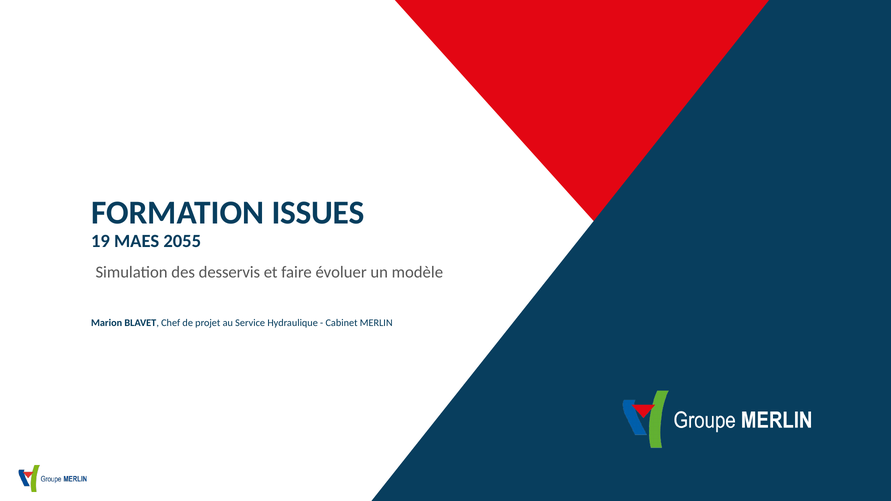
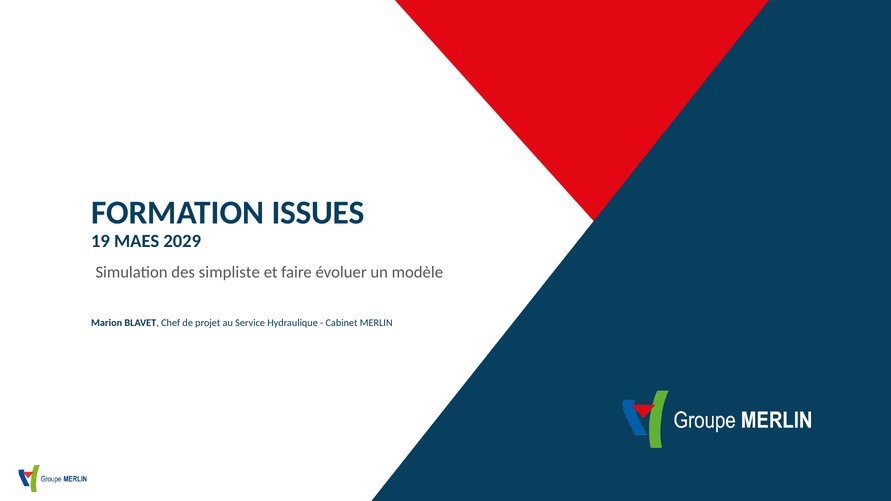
2055: 2055 -> 2029 (182, 241)
desservis: desservis -> simpliste (229, 272)
